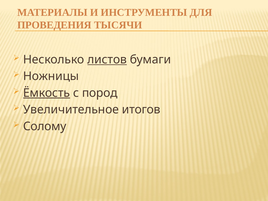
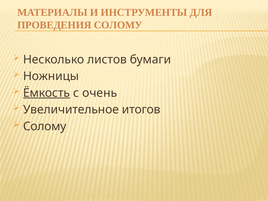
ПРОВЕДЕНИЯ ТЫСЯЧИ: ТЫСЯЧИ -> СОЛОМУ (118, 25)
листов underline: present -> none (107, 60)
пород: пород -> очень (100, 93)
